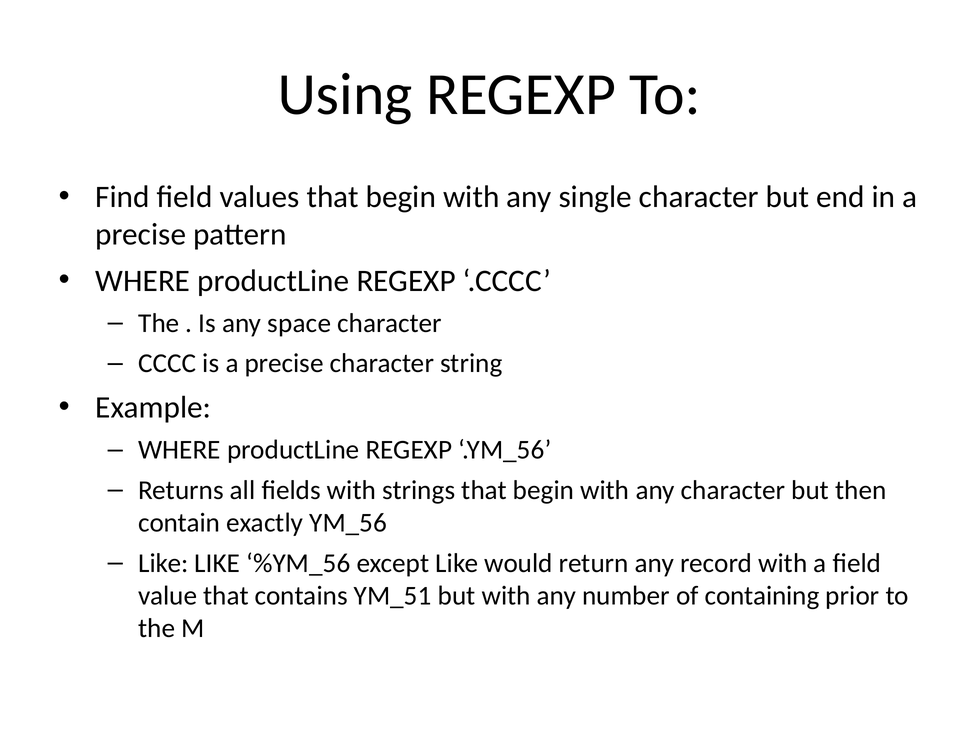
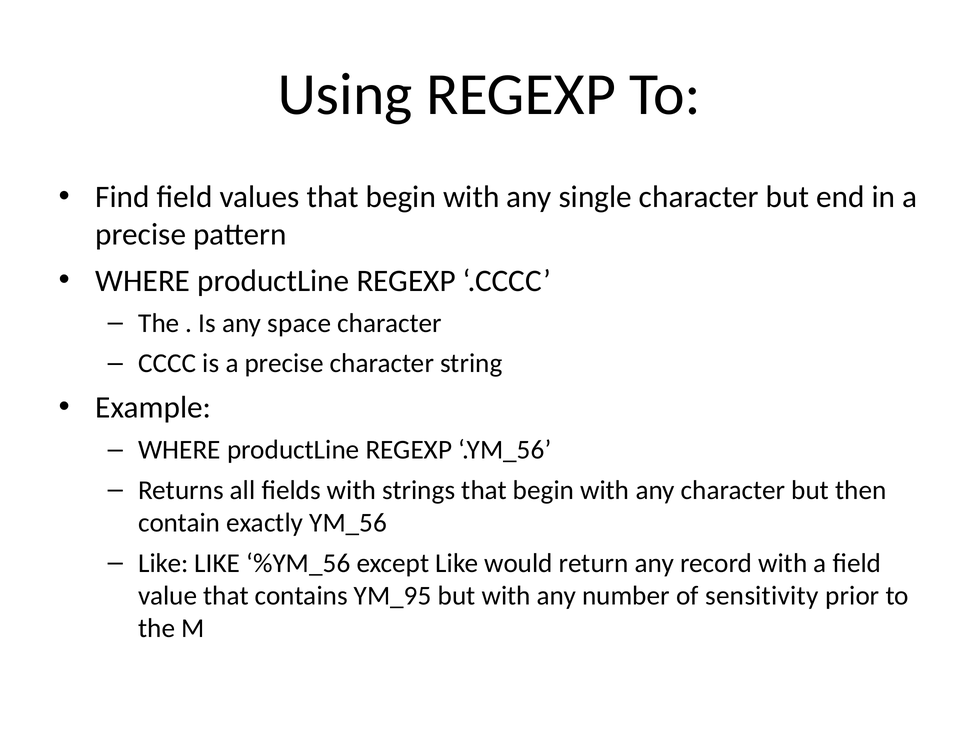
YM_51: YM_51 -> YM_95 (393, 596)
containing: containing -> sensitivity (762, 596)
